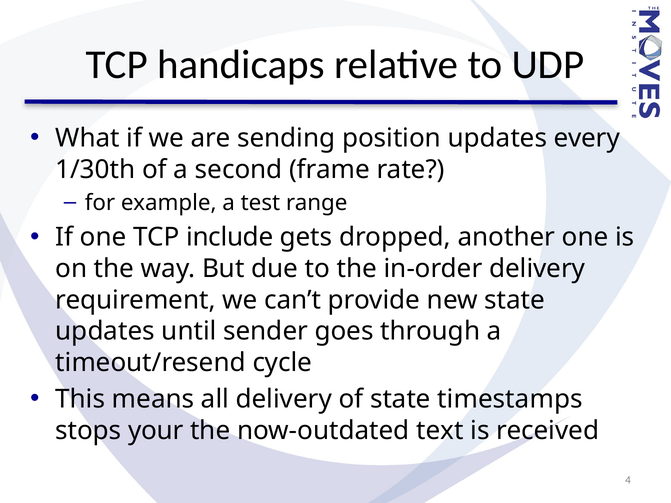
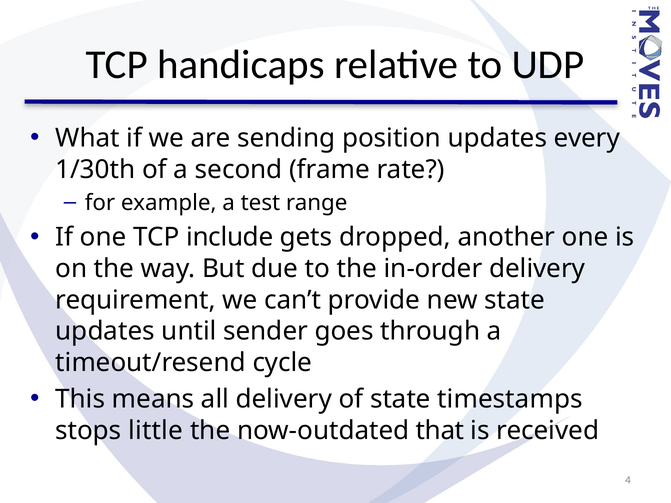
your: your -> little (156, 431)
text: text -> that (440, 431)
